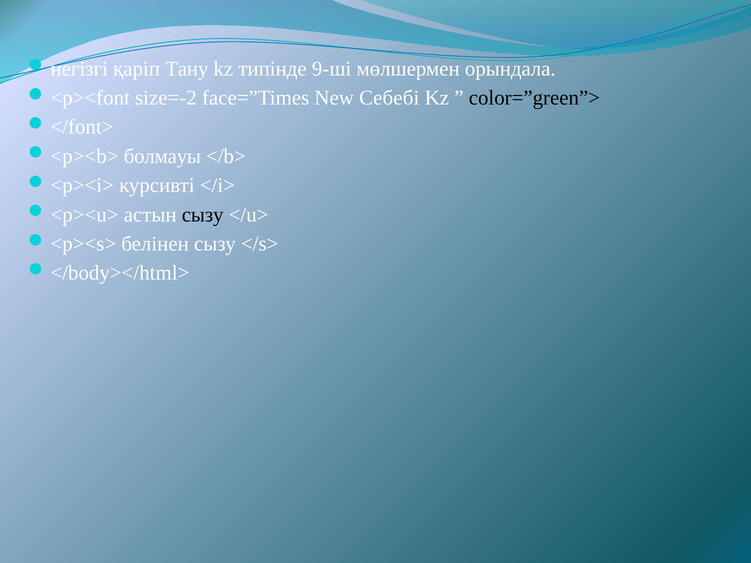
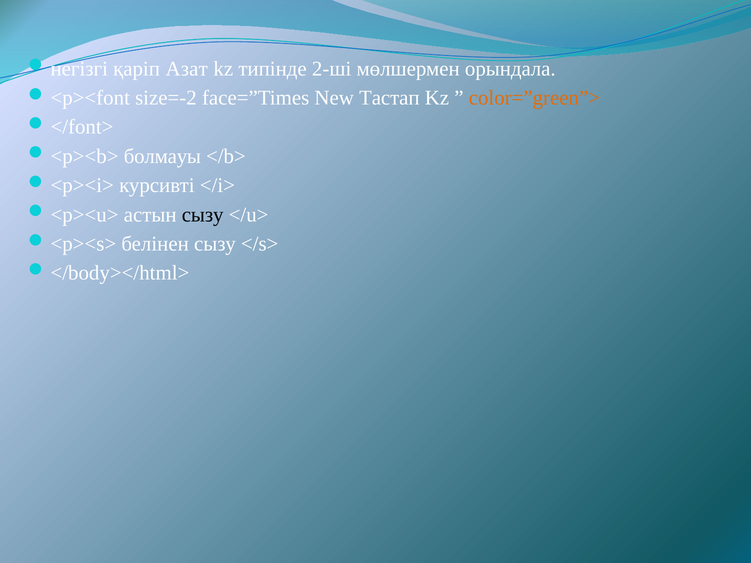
Тану: Тану -> Азат (187, 69)
9-ші: 9-ші -> 2-ші (332, 69)
Себебі: Себебі -> Тастап (389, 98)
color=”green”> colour: black -> orange (534, 98)
